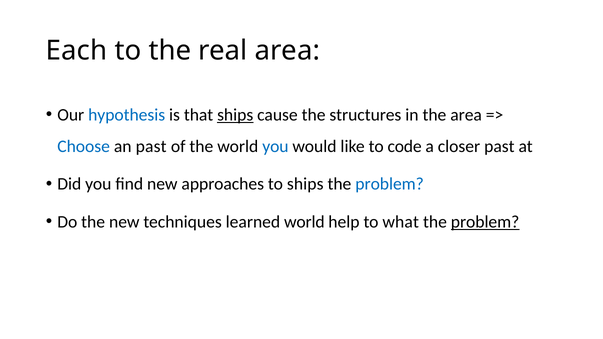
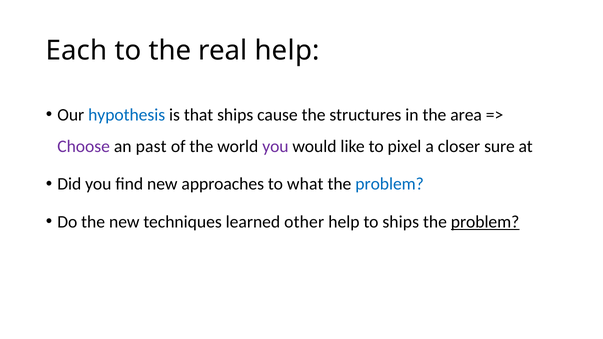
real area: area -> help (287, 51)
ships underline: present -> none (235, 115)
Choose colour: blue -> purple (84, 146)
you colour: blue -> purple (275, 146)
code: code -> pixel (404, 146)
closer past: past -> sure (499, 146)
to ships: ships -> what (305, 184)
learned world: world -> other (304, 222)
to what: what -> ships (401, 222)
